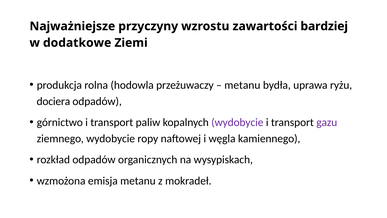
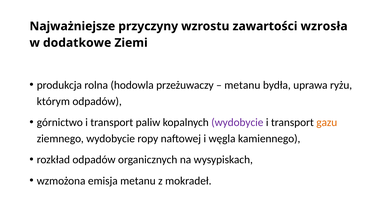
bardziej: bardziej -> wzrosła (324, 26)
dociera: dociera -> którym (53, 101)
gazu colour: purple -> orange (327, 122)
